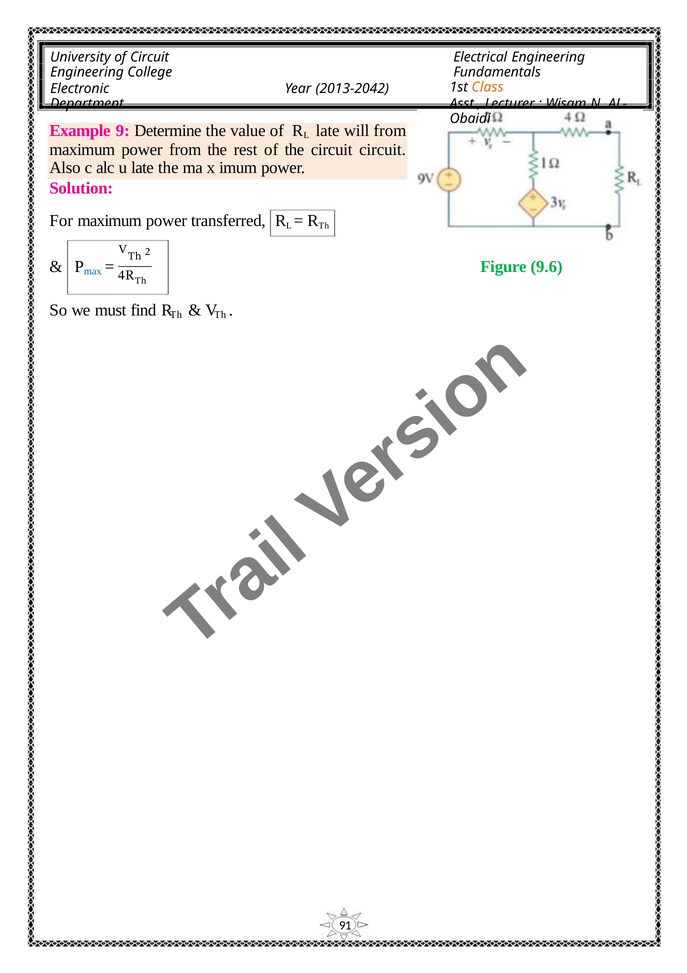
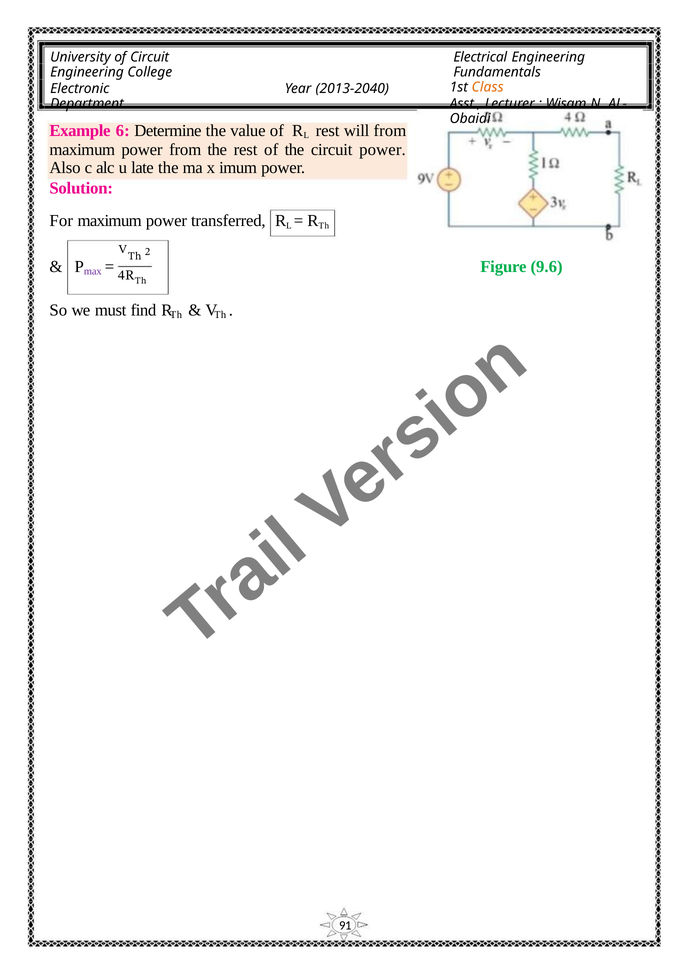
2013-2042: 2013-2042 -> 2013-2040 (352, 88)
9: 9 -> 6 (123, 130)
late: late -> rest (328, 130)
circuit circuit: circuit -> power (382, 150)
max colour: blue -> purple (93, 271)
